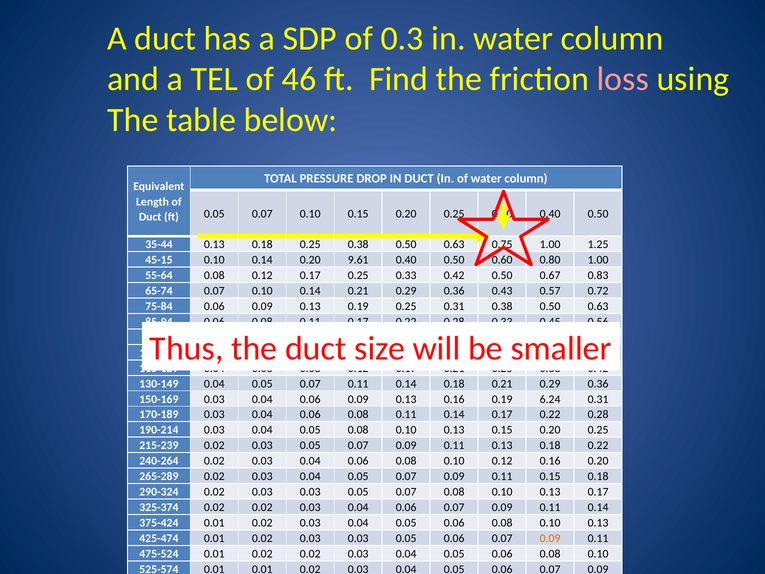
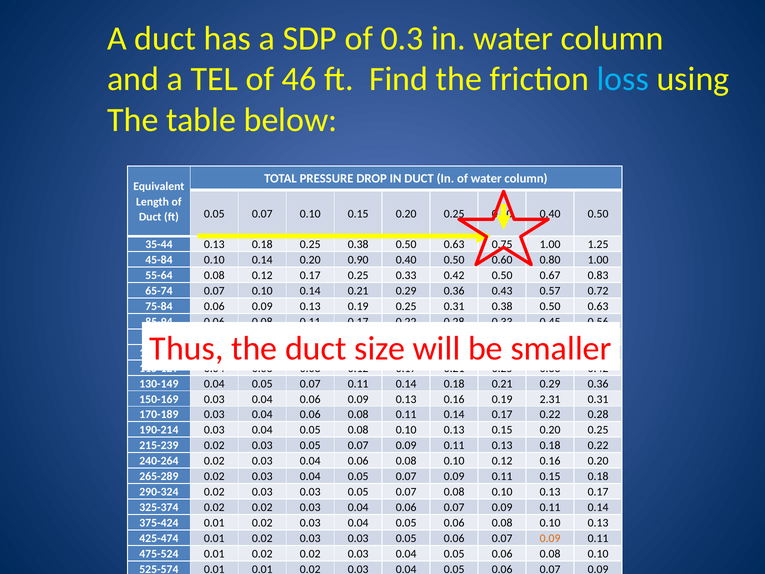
loss colour: pink -> light blue (623, 79)
45-15: 45-15 -> 45-84 (159, 260)
9.61: 9.61 -> 0.90 (358, 260)
6.24: 6.24 -> 2.31 (550, 399)
